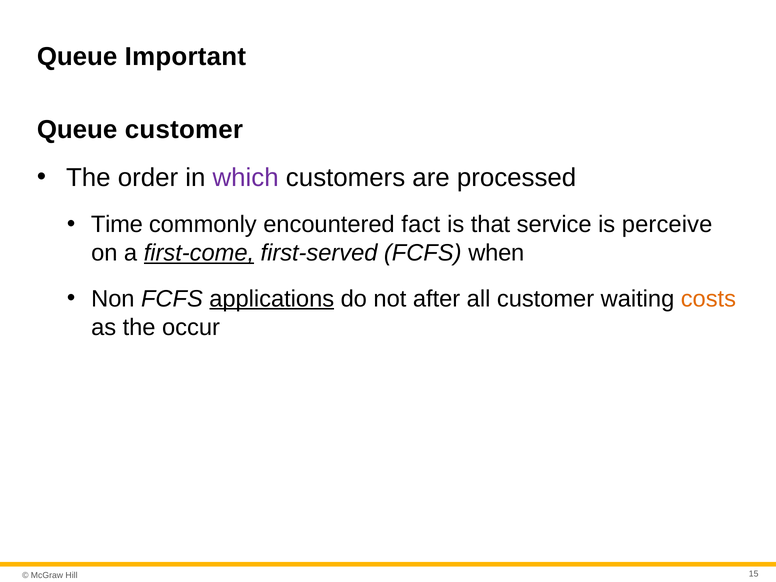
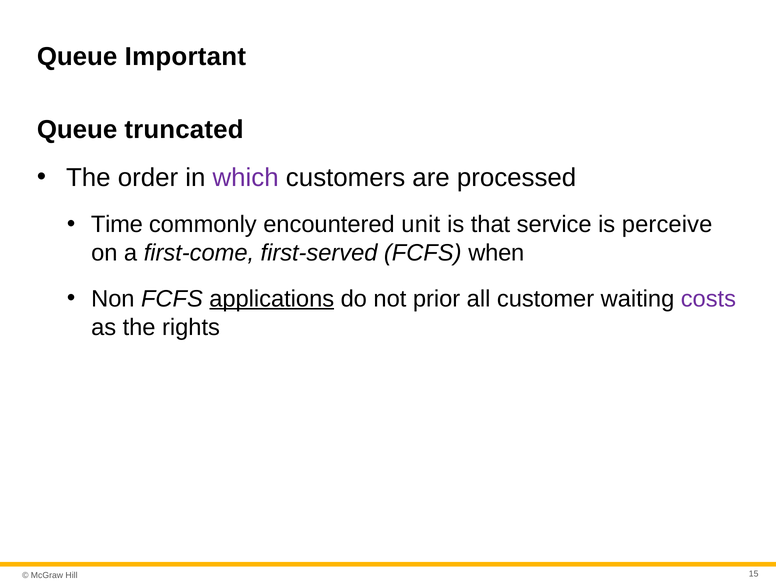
Queue customer: customer -> truncated (184, 130)
fact: fact -> unit (421, 225)
first-come underline: present -> none (199, 253)
after: after -> prior (437, 299)
costs colour: orange -> purple (708, 299)
occur: occur -> rights (191, 327)
